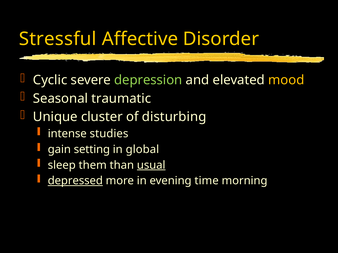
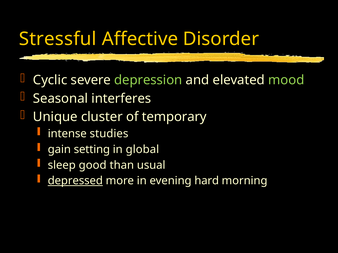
mood colour: yellow -> light green (286, 80)
traumatic: traumatic -> interferes (121, 99)
disturbing: disturbing -> temporary (174, 117)
them: them -> good (93, 165)
usual underline: present -> none (151, 165)
time: time -> hard (207, 181)
